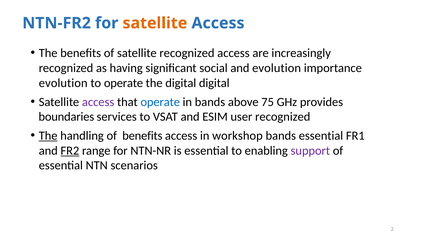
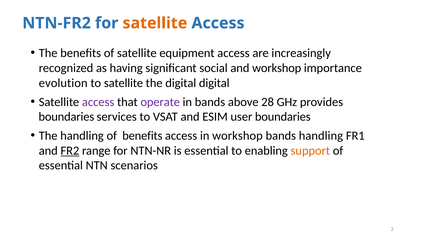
satellite recognized: recognized -> equipment (187, 53)
and evolution: evolution -> workshop (277, 68)
to operate: operate -> satellite (124, 83)
operate colour: blue -> purple (160, 102)
75: 75 -> 28 (268, 102)
user recognized: recognized -> boundaries (283, 117)
The underline: present -> none (48, 136)
bands essential: essential -> handling (321, 136)
support colour: purple -> orange (310, 150)
